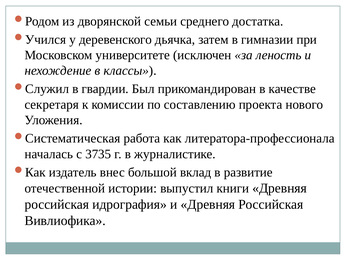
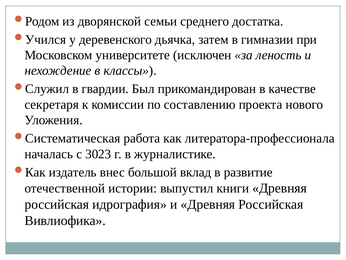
3735: 3735 -> 3023 (98, 154)
